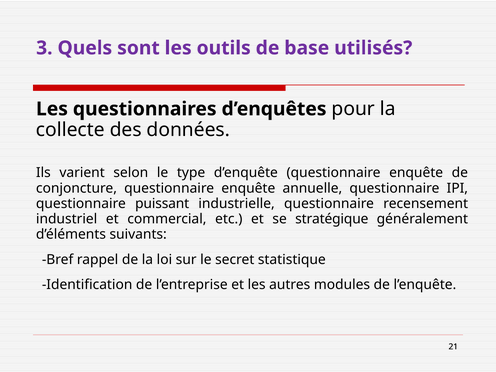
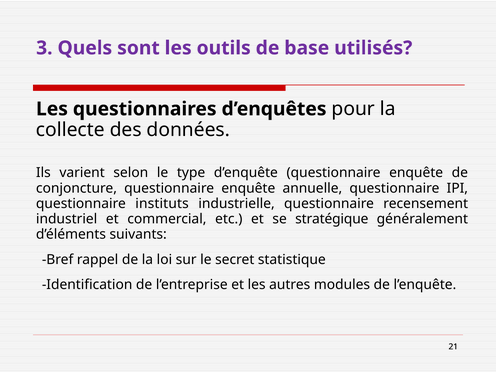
puissant: puissant -> instituts (162, 204)
